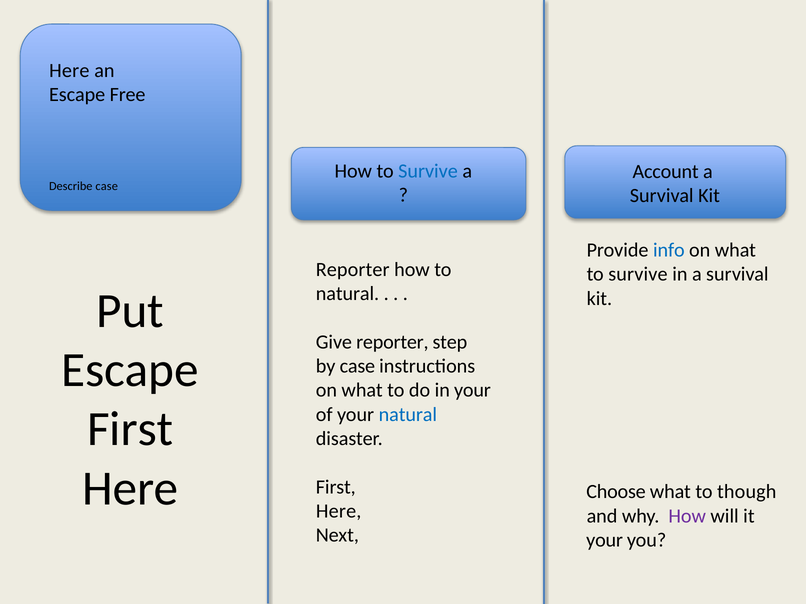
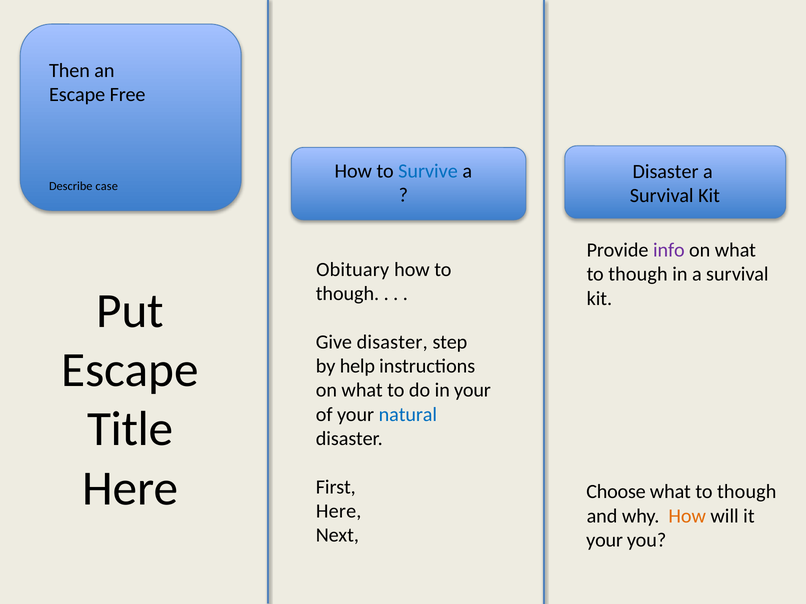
Here: Here -> Then (69, 71)
Account: Account -> Disaster (666, 172)
info colour: blue -> purple (669, 250)
Reporter: Reporter -> Obituary (353, 270)
survive: survive -> though (638, 275)
natural: natural -> though (347, 294)
Give reporter: reporter -> disaster (392, 342)
by case: case -> help (357, 366)
First: First -> Title (130, 430)
How colour: purple -> orange (687, 516)
